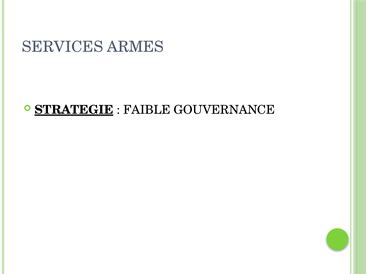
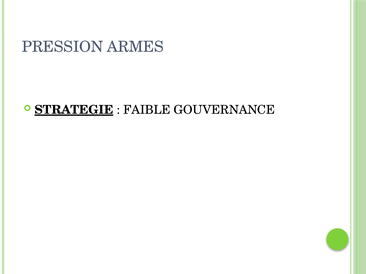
SERVICES: SERVICES -> PRESSION (63, 47)
